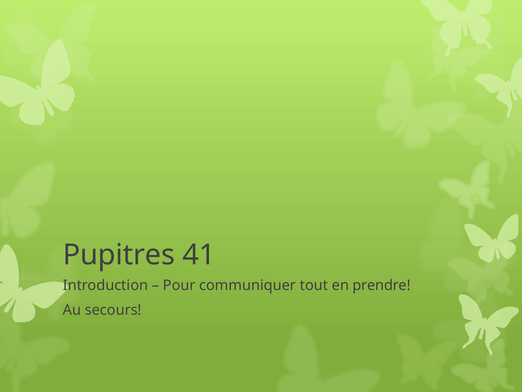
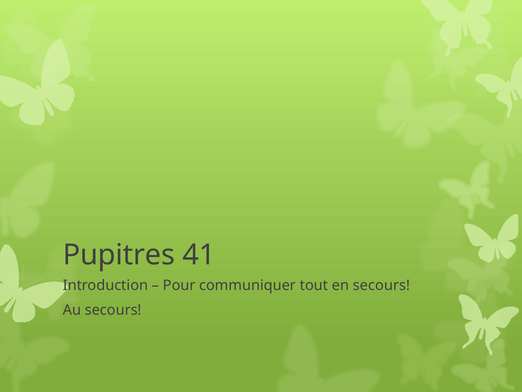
en prendre: prendre -> secours (381, 285)
